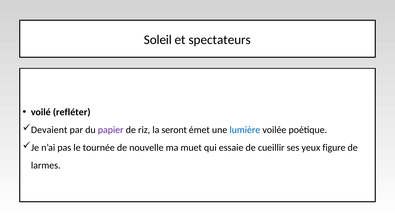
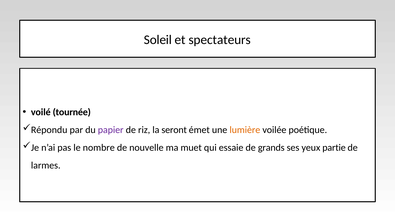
refléter: refléter -> tournée (72, 112)
Devaient: Devaient -> Répondu (49, 130)
lumière colour: blue -> orange (245, 130)
tournée: tournée -> nombre (99, 148)
cueillir: cueillir -> grands (271, 148)
figure: figure -> partie (334, 148)
